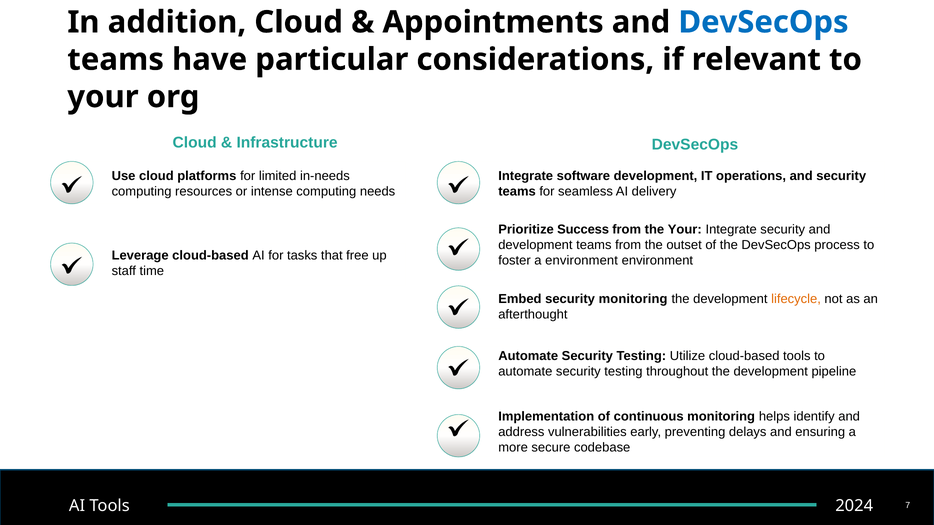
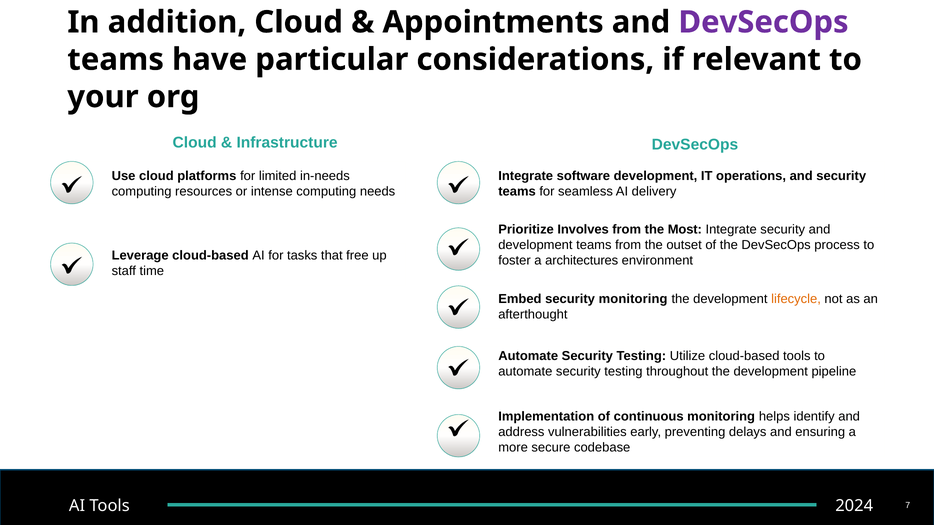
DevSecOps colour: blue -> purple (763, 22)
Success: Success -> Involves (583, 229)
the Your: Your -> Most (685, 229)
a environment: environment -> architectures (582, 261)
